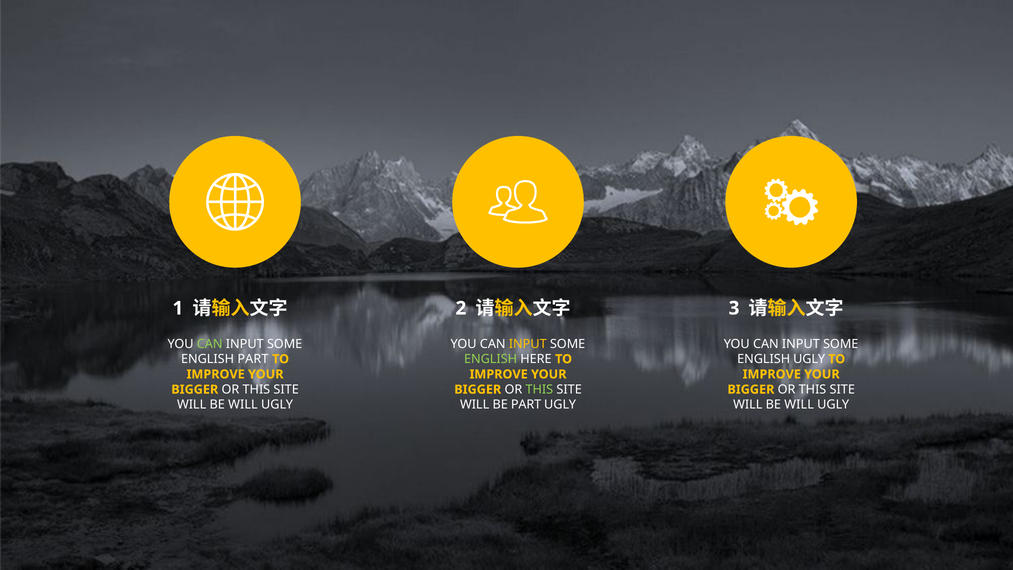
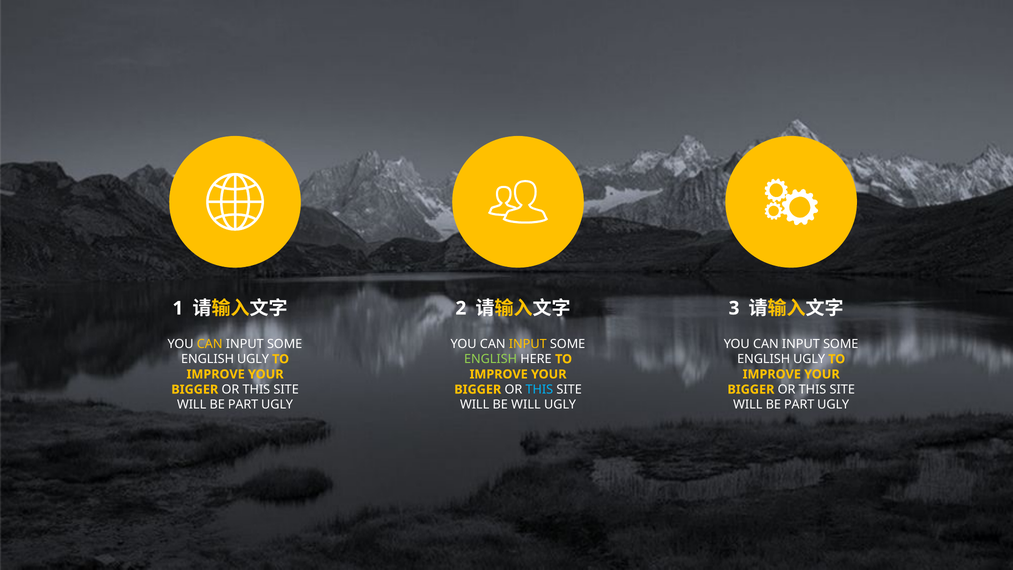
CAN colour: light green -> yellow (210, 344)
PART: PART -> UGLY (253, 359)
THIS colour: light green -> light blue (539, 389)
WILL: WILL -> PART (243, 405)
BE PART: PART -> WILL (526, 405)
WILL: WILL -> PART (799, 405)
